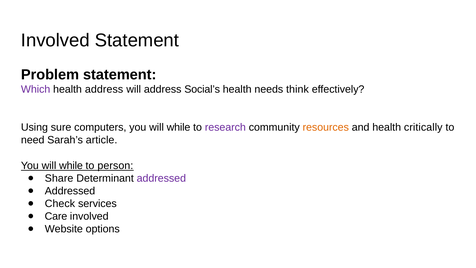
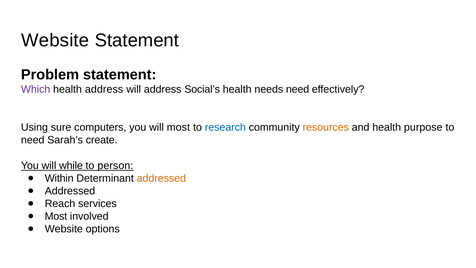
Involved: Involved -> Website (55, 40)
needs think: think -> need (298, 89)
computers you will while: while -> most (178, 127)
research colour: purple -> blue (225, 127)
critically: critically -> purpose (423, 127)
article: article -> create (102, 140)
Share: Share -> Within (59, 178)
addressed colour: purple -> orange (161, 178)
Check: Check -> Reach (60, 203)
Care: Care -> Most (56, 216)
